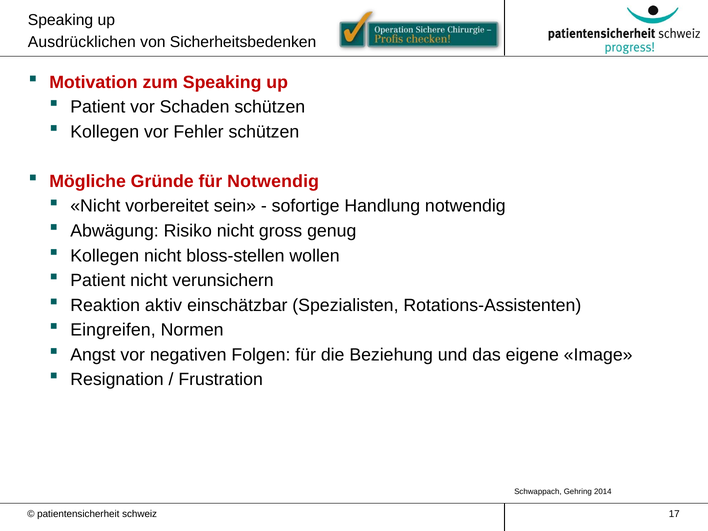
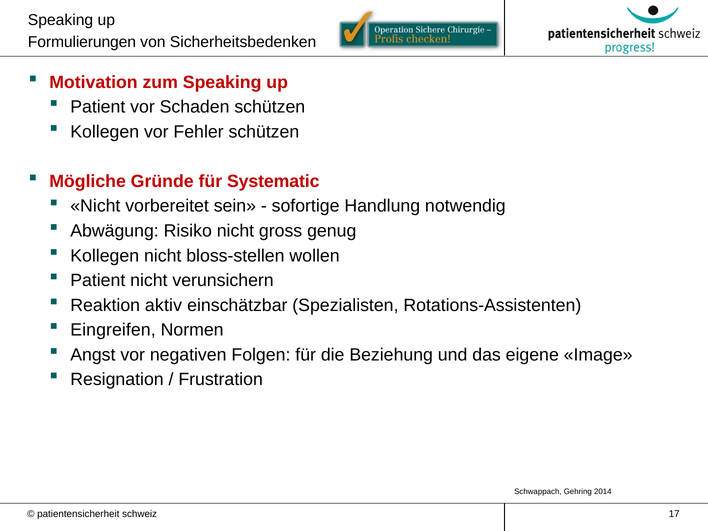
Ausdrücklichen: Ausdrücklichen -> Formulierungen (82, 42)
für Notwendig: Notwendig -> Systematic (273, 181)
